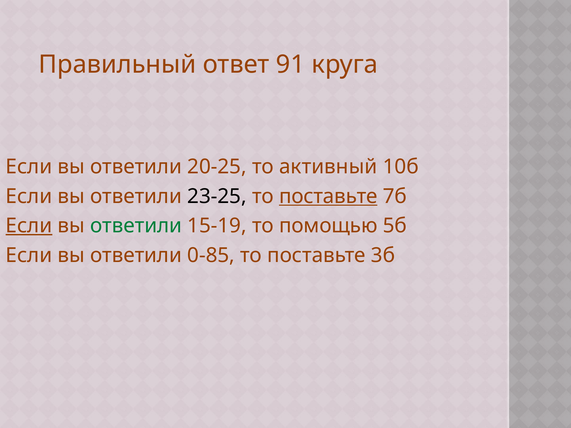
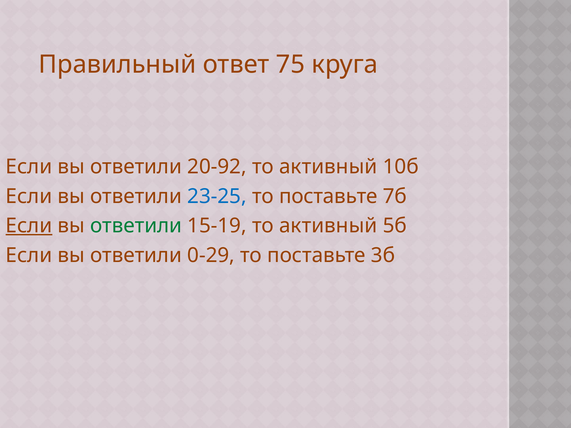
91: 91 -> 75 (290, 64)
20-25: 20-25 -> 20-92 (217, 167)
23-25 colour: black -> blue (217, 196)
поставьте underline: present -> none (328, 196)
15-19 то помощью: помощью -> активный (328, 226)
0-85: 0-85 -> 0-29 (211, 255)
